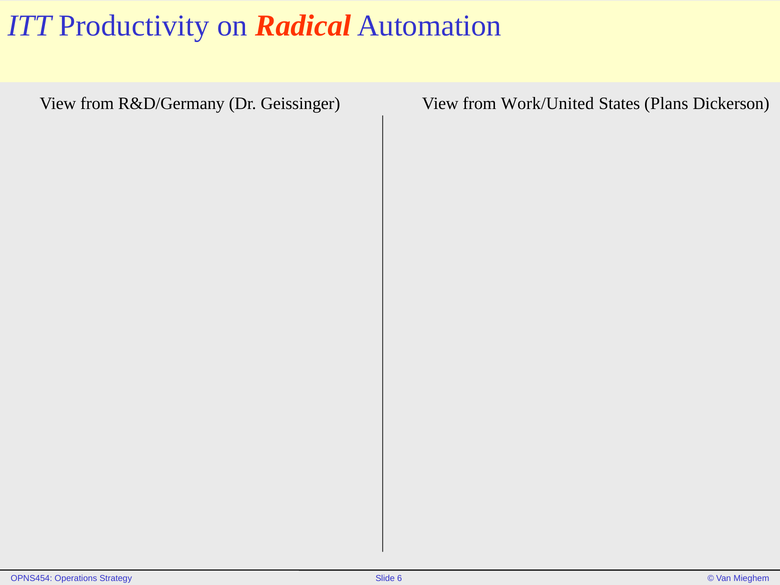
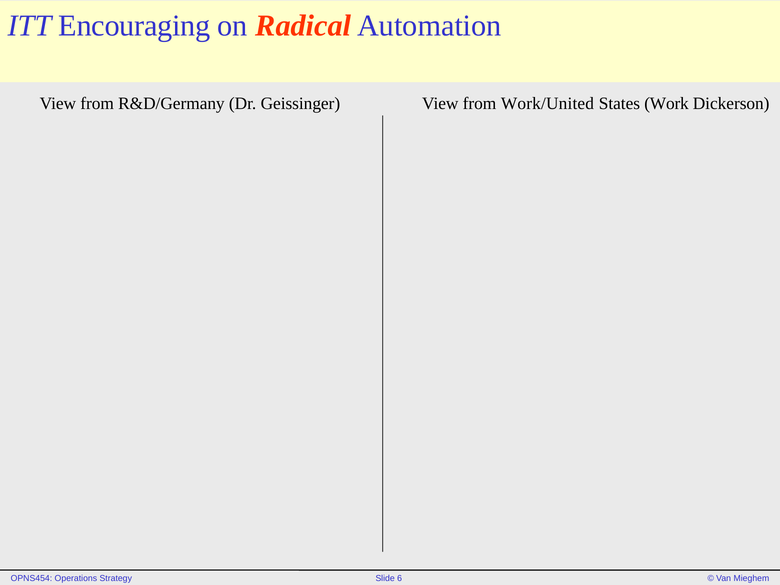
Productivity: Productivity -> Encouraging (134, 26)
Plans: Plans -> Work (667, 104)
